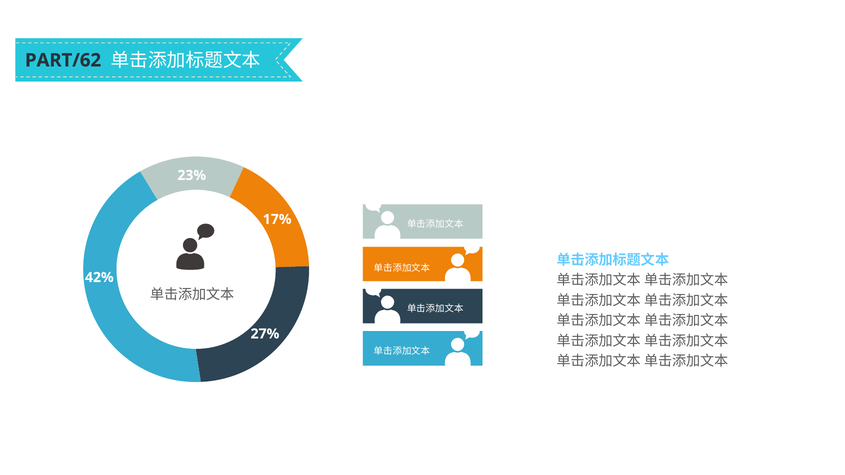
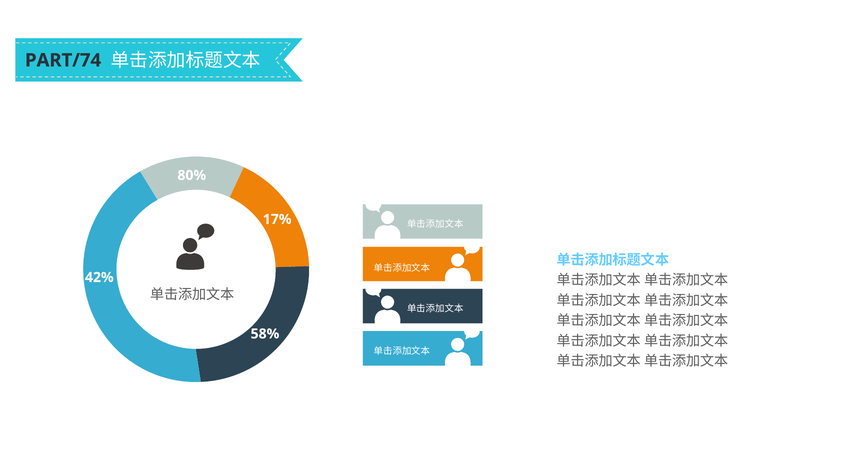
PART/62: PART/62 -> PART/74 (63, 60)
23%: 23% -> 80% (192, 175)
27%: 27% -> 58% (265, 334)
